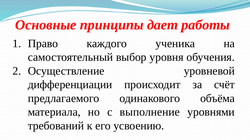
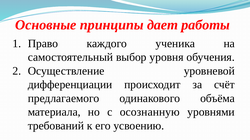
выполнение: выполнение -> осознанную (150, 112)
